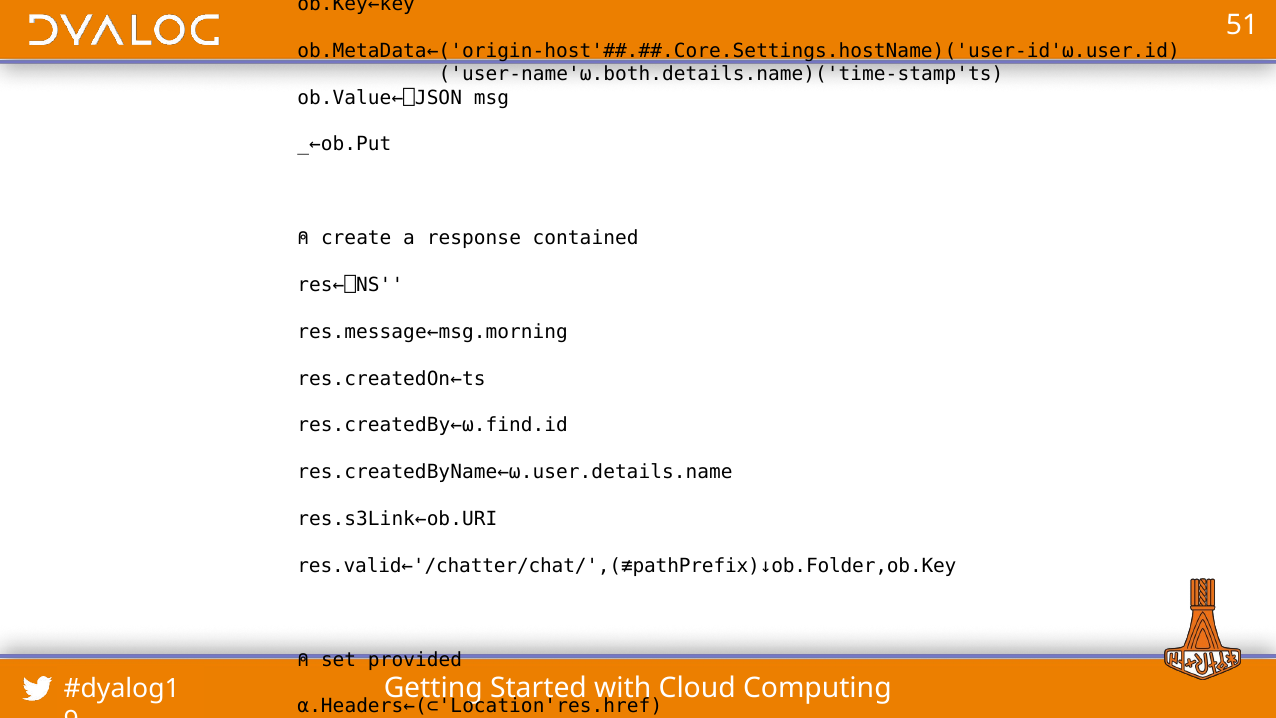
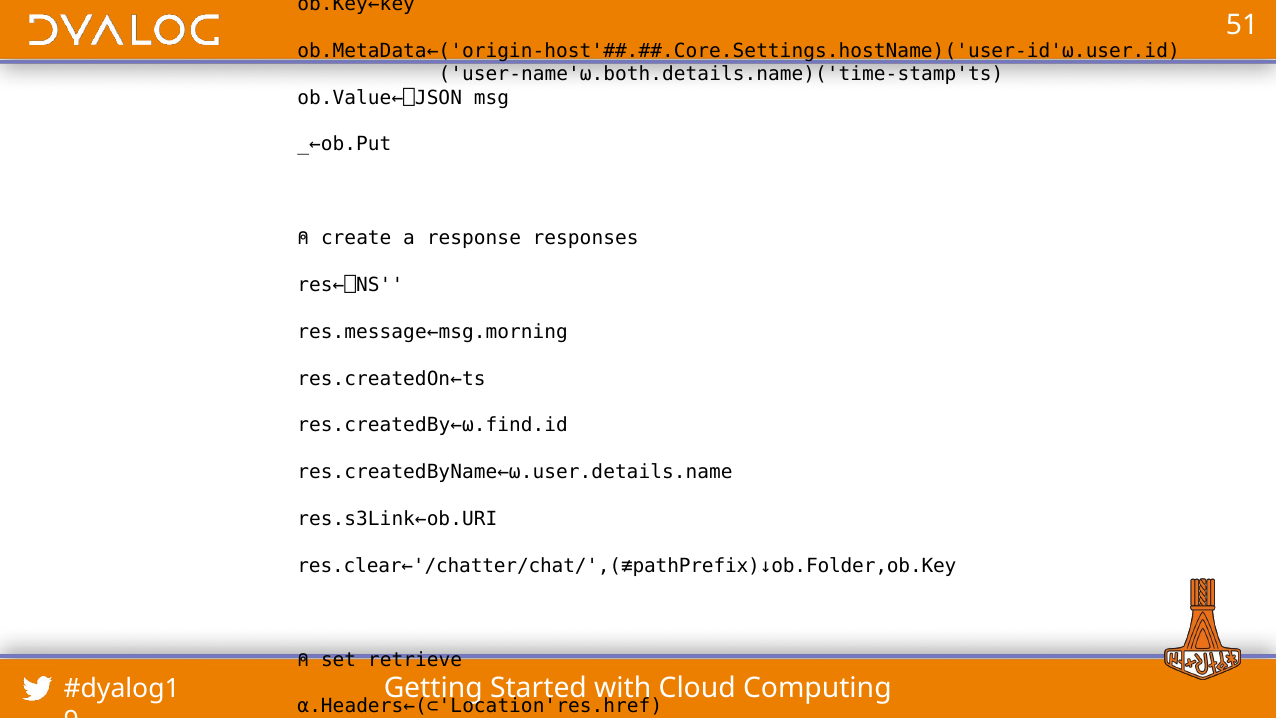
contained: contained -> responses (586, 238)
res.valid←'/chatter/chat/',(≢pathPrefix)↓ob.Folder,ob.Key: res.valid←'/chatter/chat/',(≢pathPrefix)↓ob.Folder,ob.Key -> res.clear←'/chatter/chat/',(≢pathPrefix)↓ob.Folder,ob.Key (627, 566)
provided: provided -> retrieve (415, 659)
